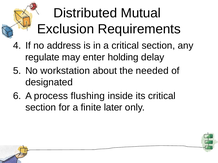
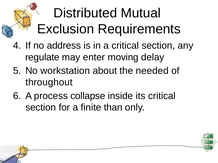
holding: holding -> moving (123, 57)
designated: designated -> throughout (49, 83)
flushing: flushing -> collapse (88, 96)
later: later -> than (113, 108)
